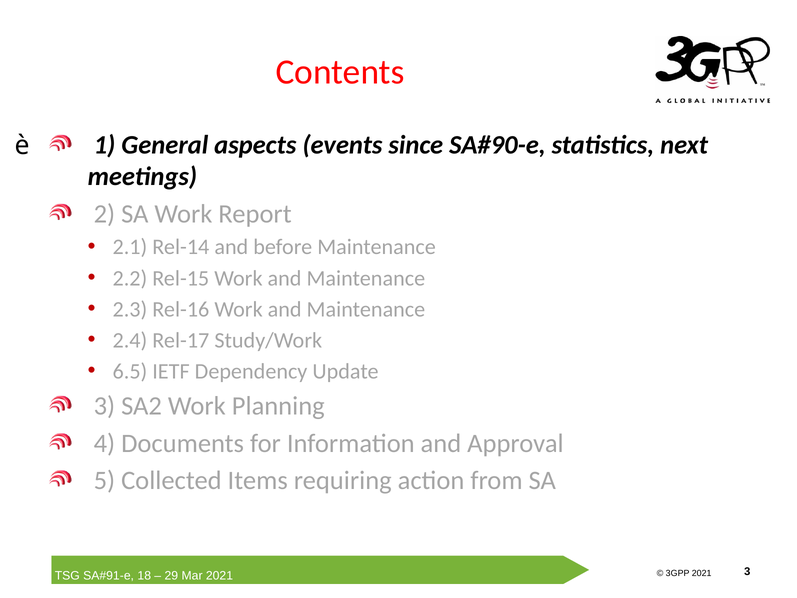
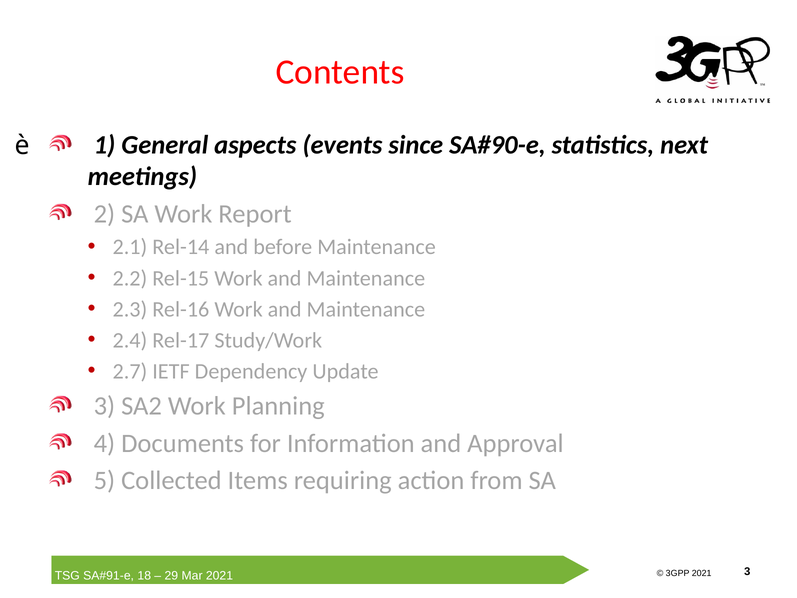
6.5: 6.5 -> 2.7 (130, 371)
